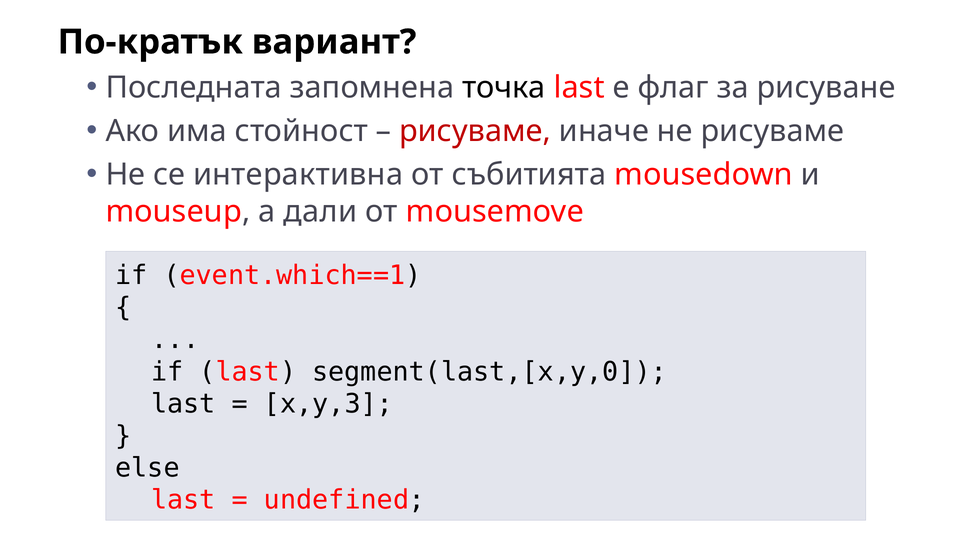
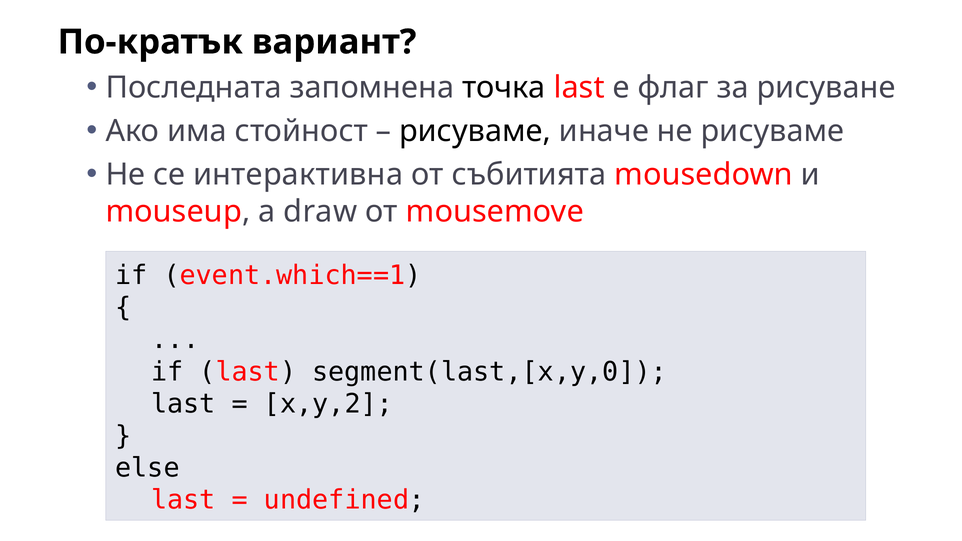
рисуваме colour: red -> black (475, 131)
дали: дали -> draw (320, 212)
x,y,3: x,y,3 -> x,y,2 (328, 404)
